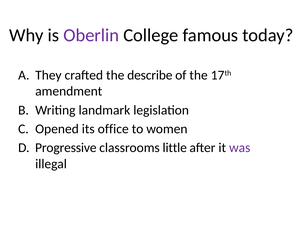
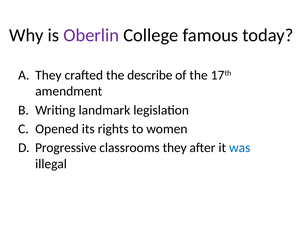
office: office -> rights (113, 129)
classrooms little: little -> they (175, 148)
was colour: purple -> blue (240, 148)
